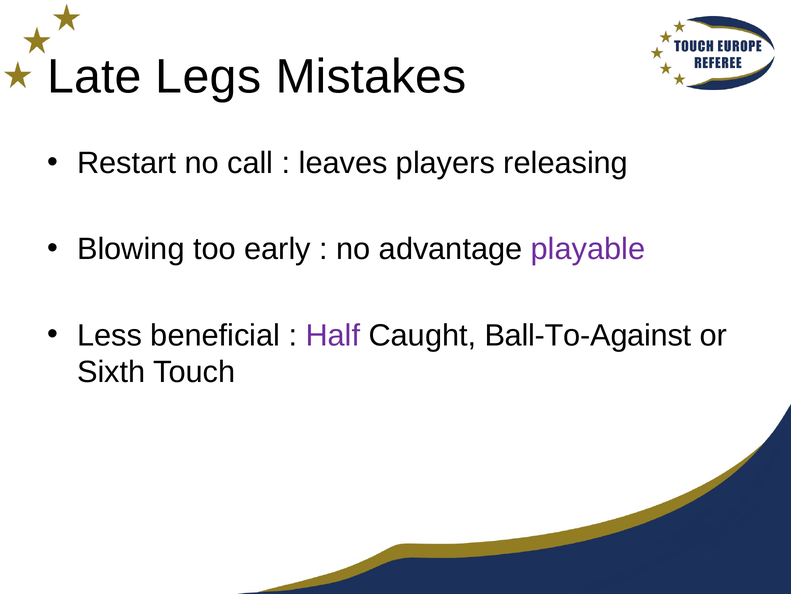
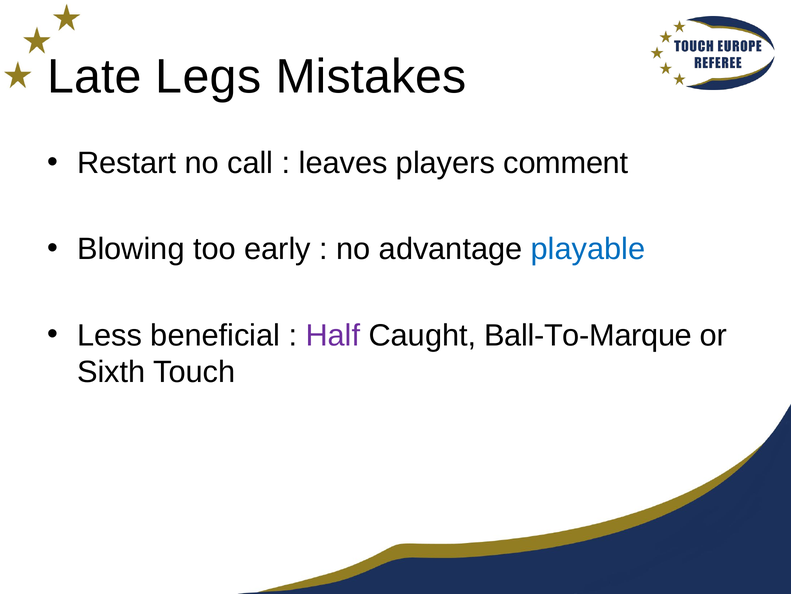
releasing: releasing -> comment (566, 163)
playable colour: purple -> blue (588, 249)
Ball-To-Against: Ball-To-Against -> Ball-To-Marque (588, 335)
